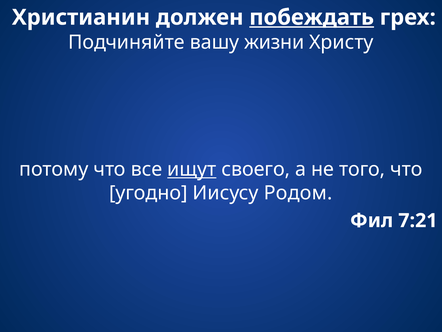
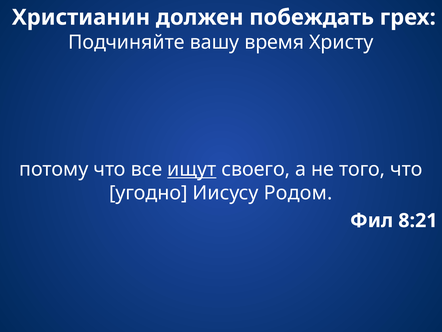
побеждать underline: present -> none (312, 17)
жизни: жизни -> время (274, 42)
7:21: 7:21 -> 8:21 (418, 220)
